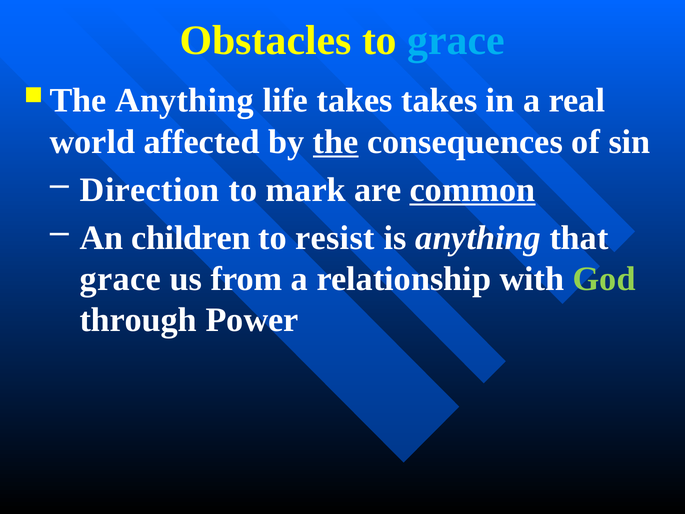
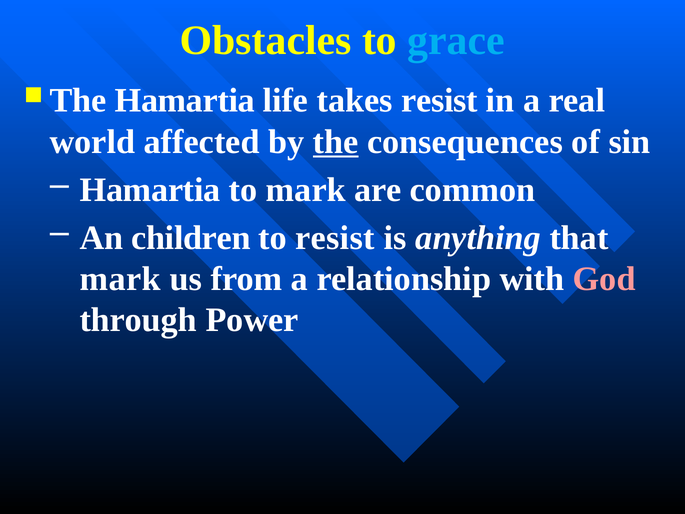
Anything: Anything -> Hamartia (185, 101)
takes takes: takes -> resist (440, 101)
Direction: Direction -> Hamartia (150, 190)
common underline: present -> none (473, 190)
grace: grace -> mark (120, 279)
God colour: light green -> pink (604, 279)
